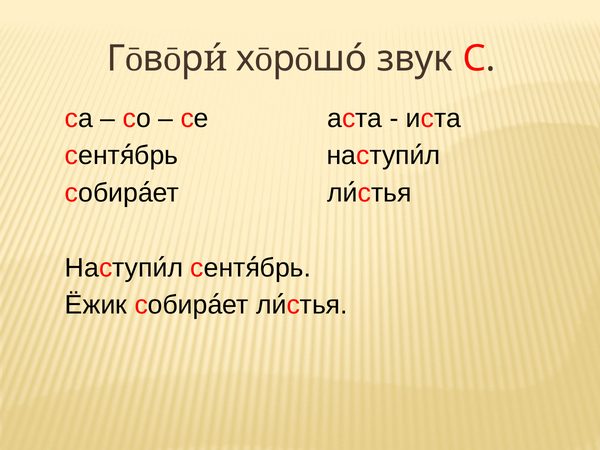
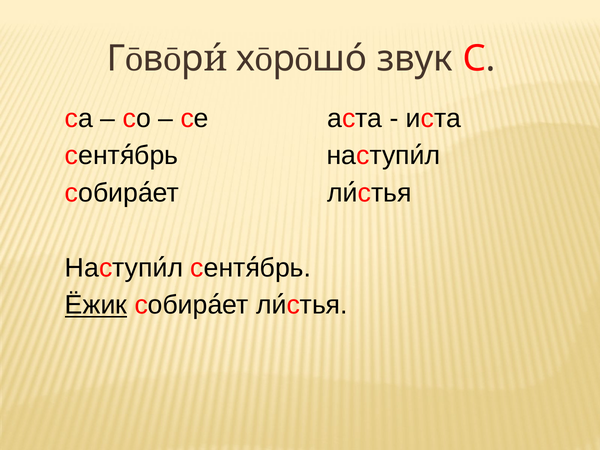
Ёжик underline: none -> present (96, 305)
